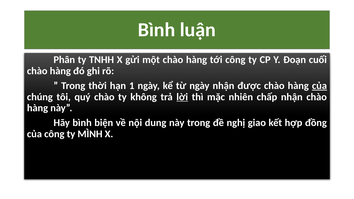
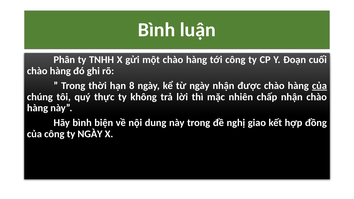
1: 1 -> 8 (132, 86)
quý chào: chào -> thực (104, 97)
lời underline: present -> none (182, 97)
ty MÌNH: MÌNH -> NGÀY (90, 134)
